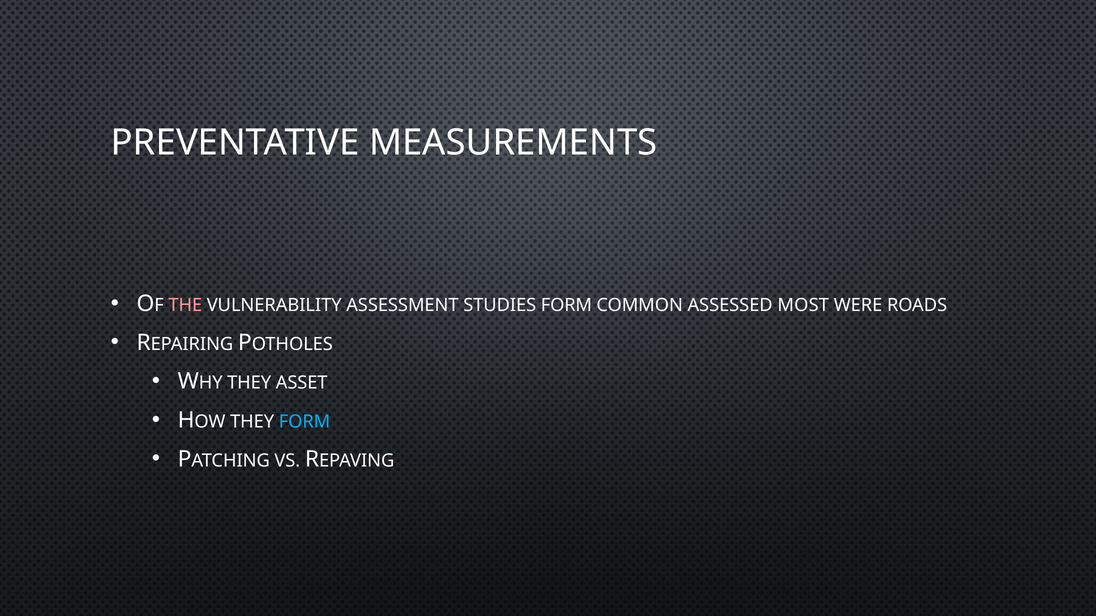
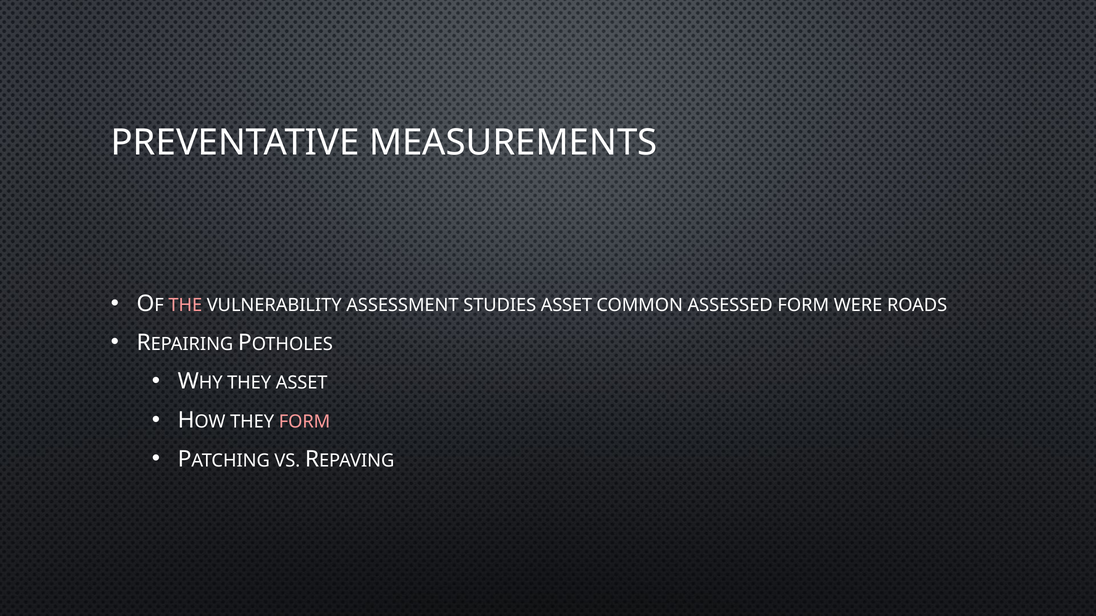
STUDIES FORM: FORM -> ASSET (566, 306)
ASSESSED MOST: MOST -> FORM (803, 306)
FORM colour: light blue -> pink (305, 422)
